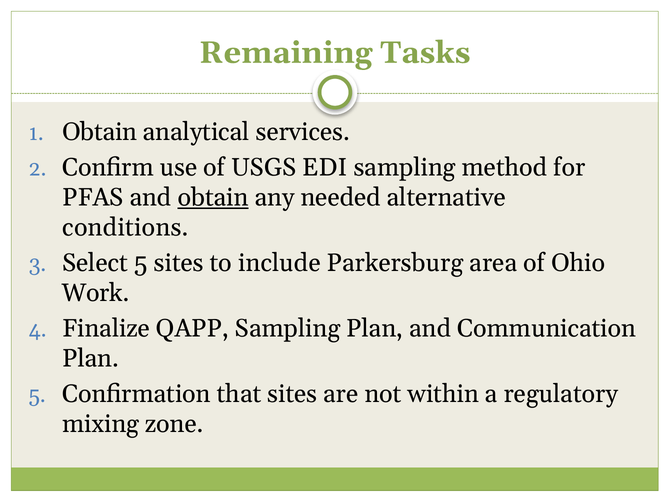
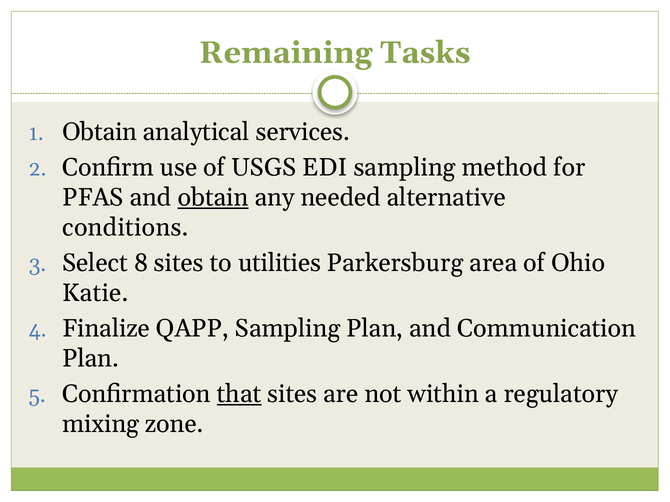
Select 5: 5 -> 8 (141, 263)
include: include -> utilities (280, 263)
Work: Work -> Katie (95, 293)
that underline: none -> present (239, 394)
